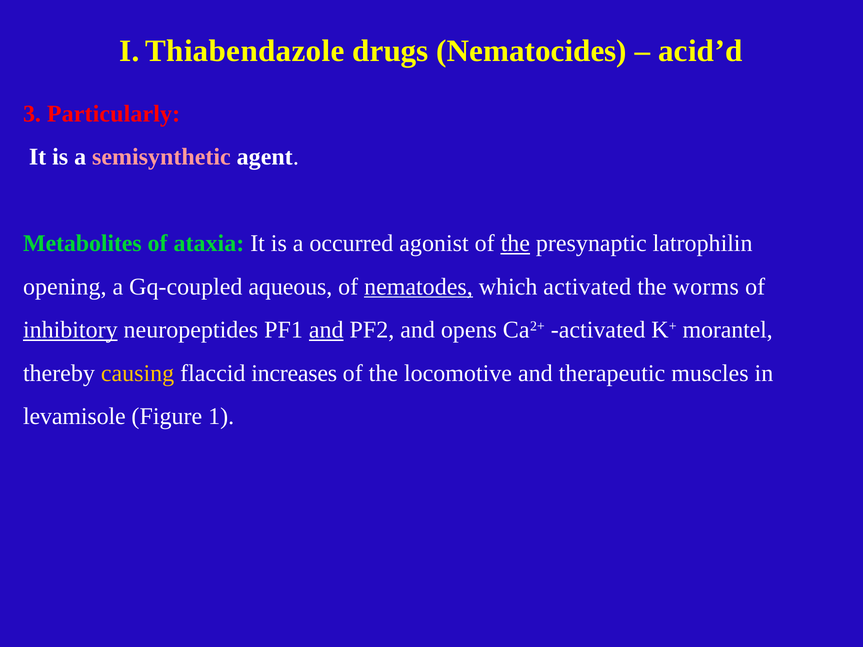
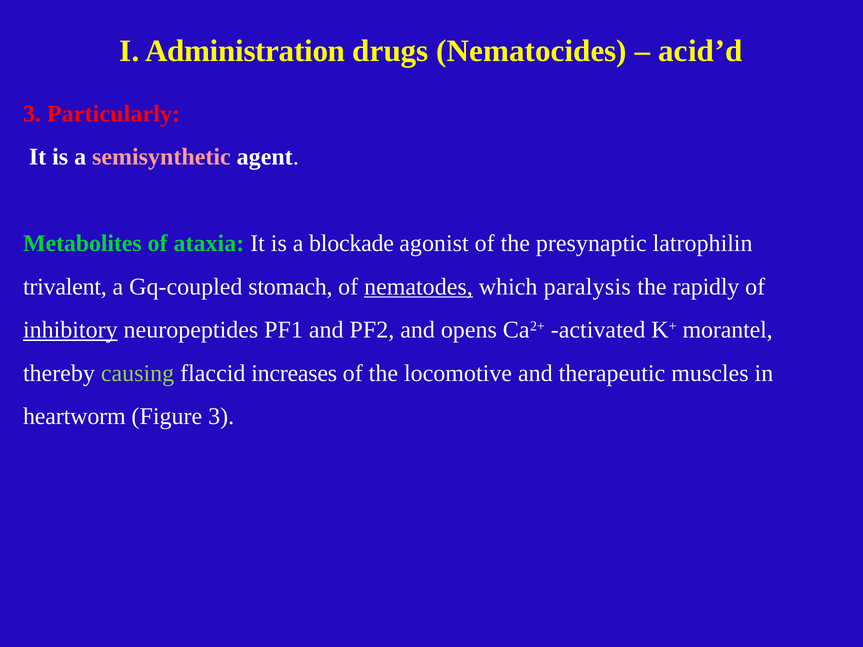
Thiabendazole: Thiabendazole -> Administration (245, 51)
occurred: occurred -> blockade (352, 244)
the underline: present -> none (515, 244)
opening: opening -> trivalent (65, 287)
aqueous: aqueous -> stomach (290, 287)
which activated: activated -> paralysis (587, 287)
worms: worms -> rapidly (706, 287)
and underline: present -> none (326, 330)
causing colour: yellow -> light green (138, 373)
levamisole: levamisole -> heartworm (74, 416)
Figure 1: 1 -> 3 (221, 416)
